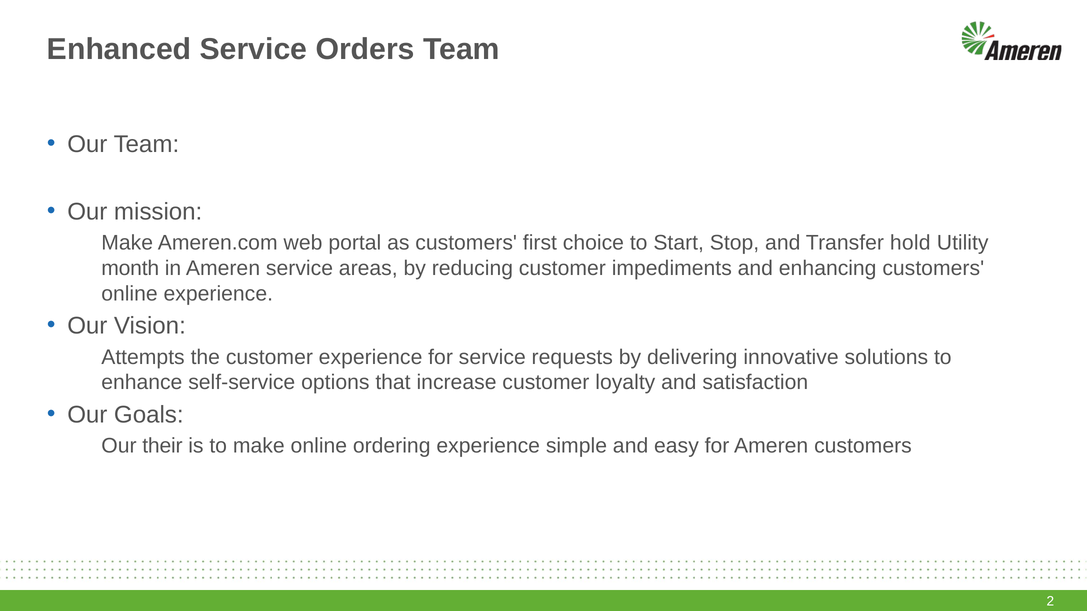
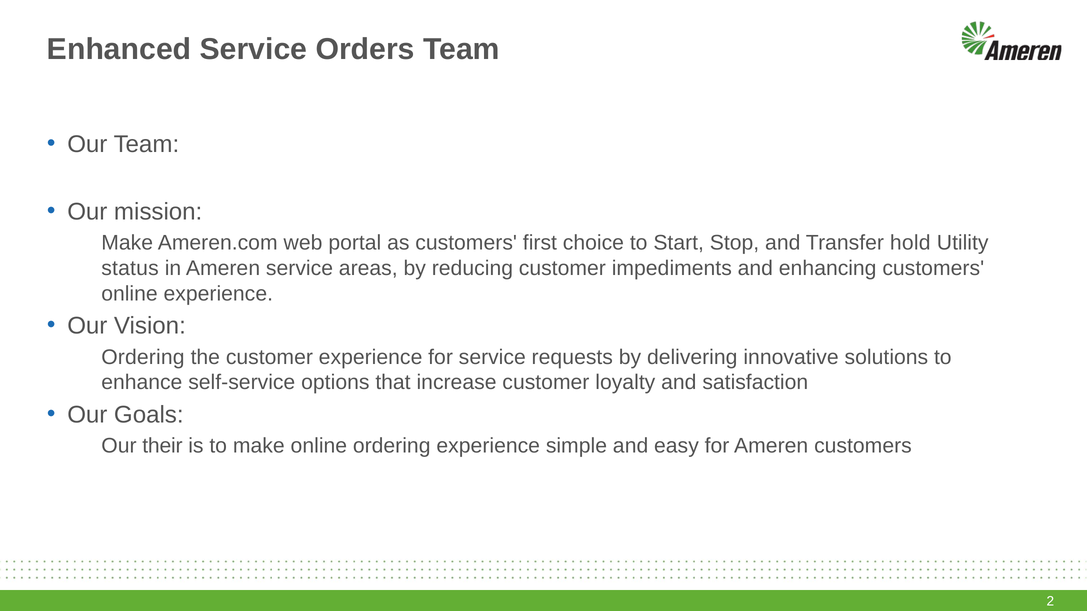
month: month -> status (130, 269)
Attempts: Attempts -> Ordering (143, 357)
